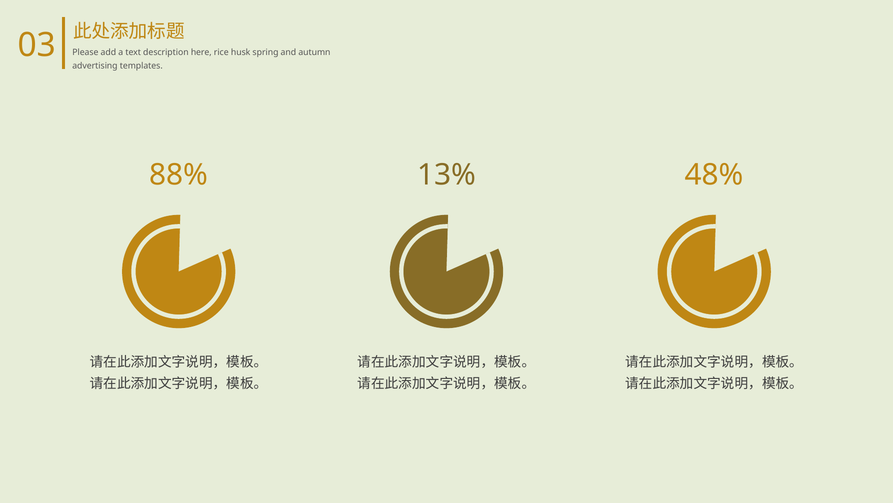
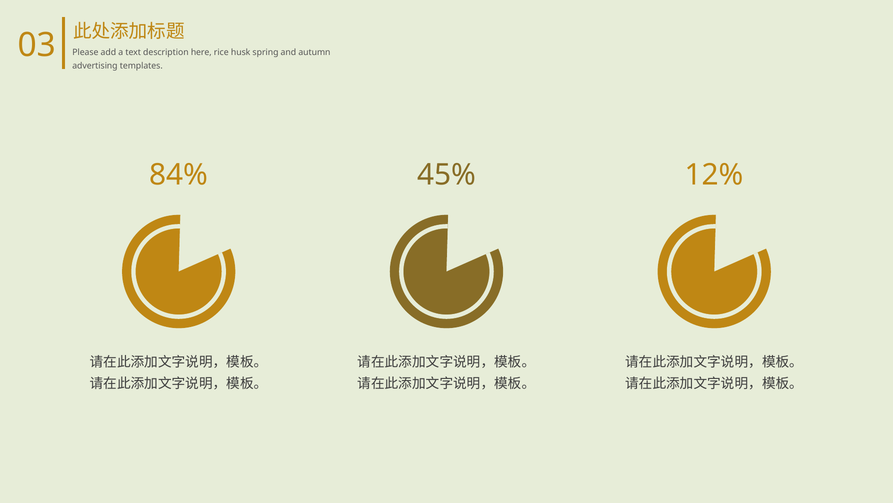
88%: 88% -> 84% (179, 175)
13%: 13% -> 45% (446, 175)
48%: 48% -> 12% (714, 175)
